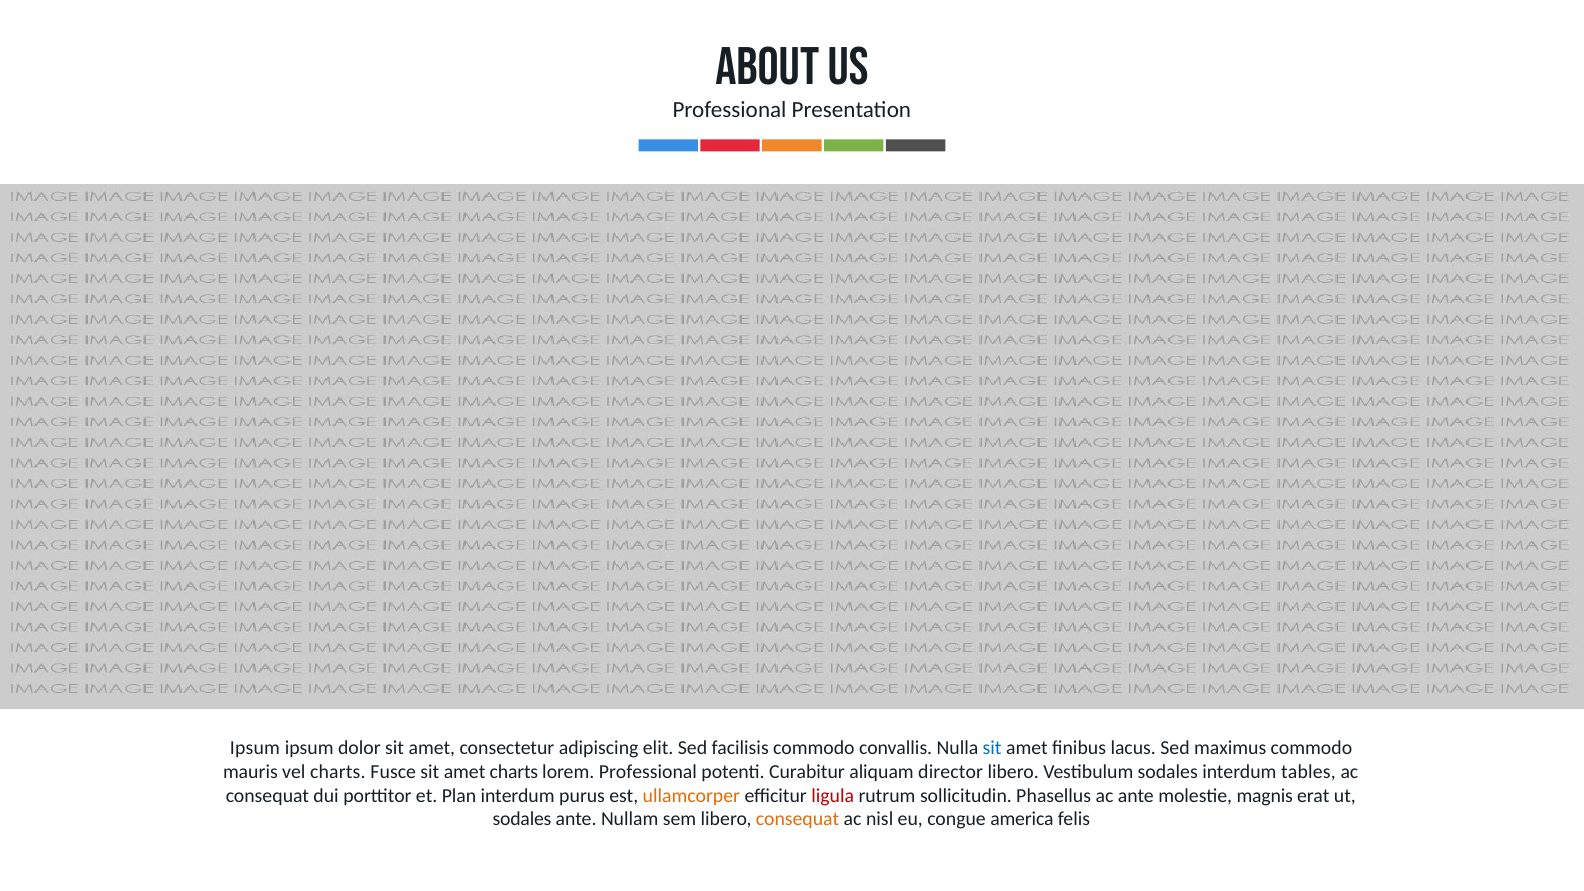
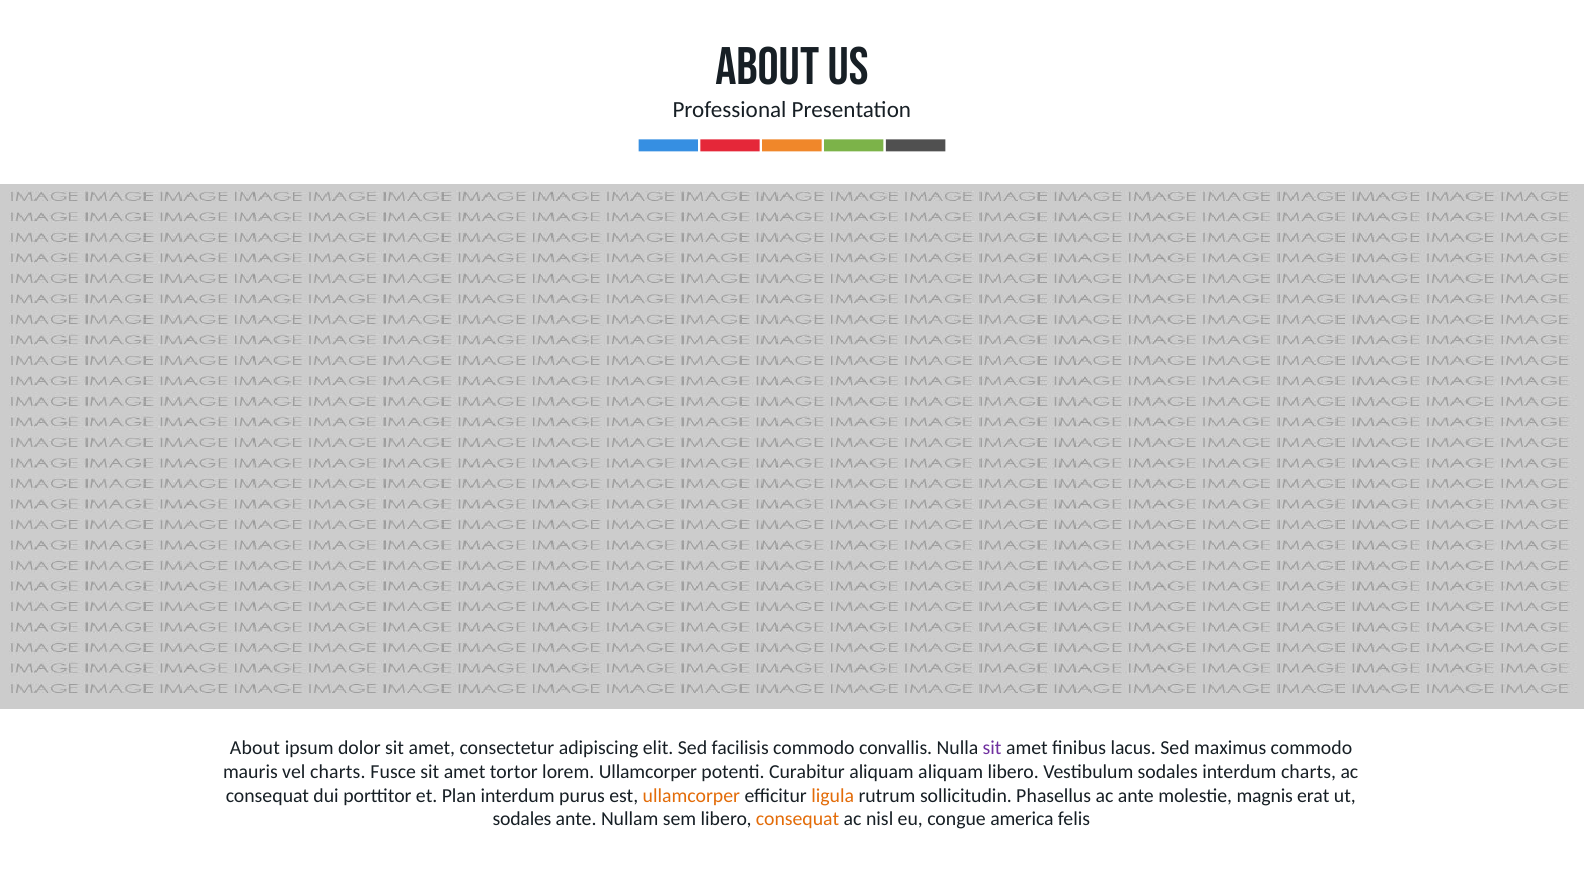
Ipsum: Ipsum -> About (255, 748)
sit colour: blue -> purple (992, 748)
amet charts: charts -> tortor (514, 772)
lorem Professional: Professional -> Ullamcorper (648, 772)
aliquam director: director -> aliquam (951, 772)
interdum tables: tables -> charts (1309, 772)
ligula colour: red -> orange (833, 796)
